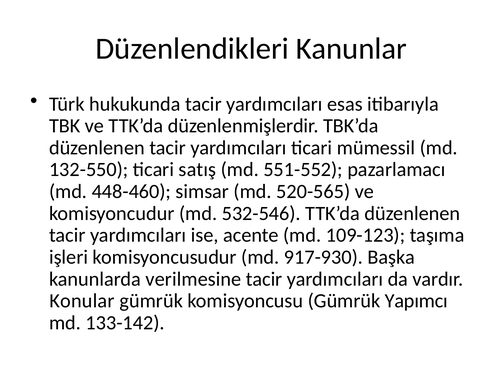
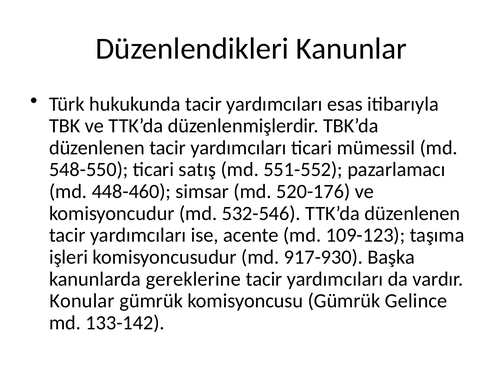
132-550: 132-550 -> 548-550 (89, 170)
520-565: 520-565 -> 520-176 (313, 192)
verilmesine: verilmesine -> gereklerine (193, 279)
Yapımcı: Yapımcı -> Gelince (416, 301)
